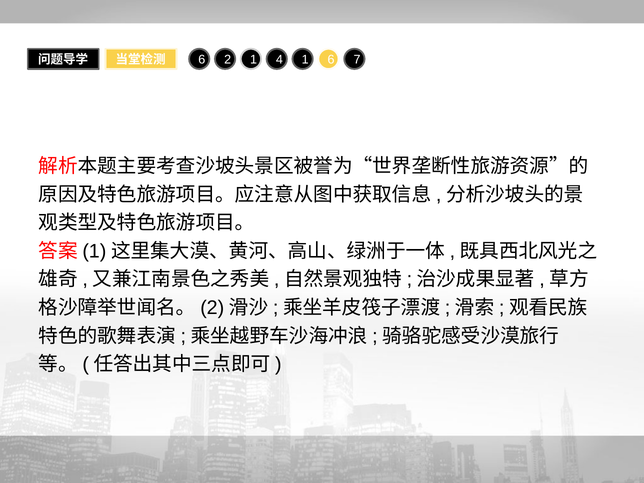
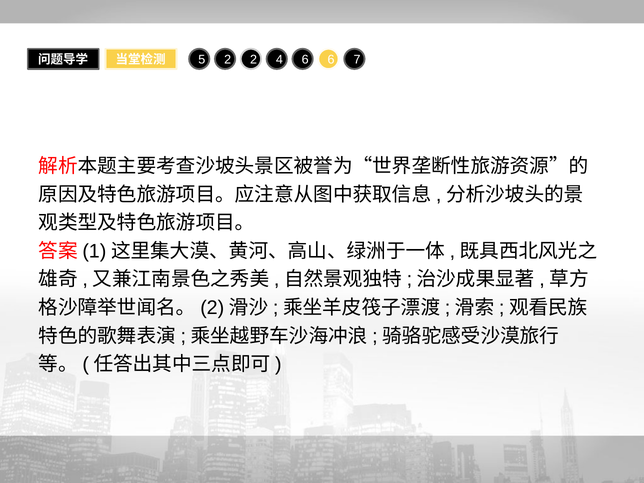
6: 6 -> 5 (202, 60)
2 1: 1 -> 2 (254, 60)
4 1: 1 -> 6 (305, 60)
